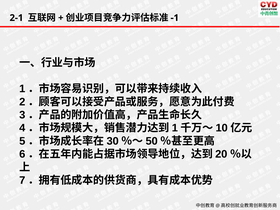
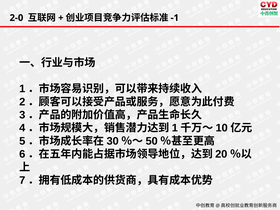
2-1: 2-1 -> 2-0 (16, 18)
